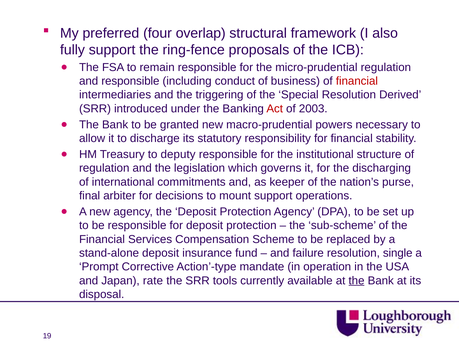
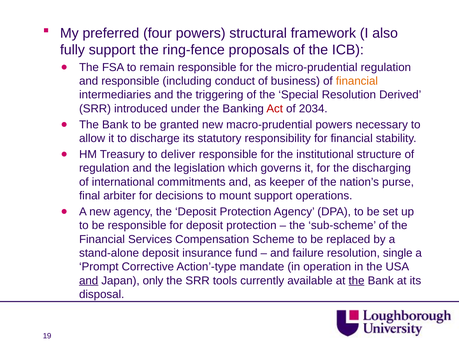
four overlap: overlap -> powers (201, 33)
financial colour: red -> orange (357, 81)
2003: 2003 -> 2034 (313, 109)
deputy: deputy -> deliver (178, 155)
and underline: none -> present (89, 281)
rate: rate -> only (153, 281)
